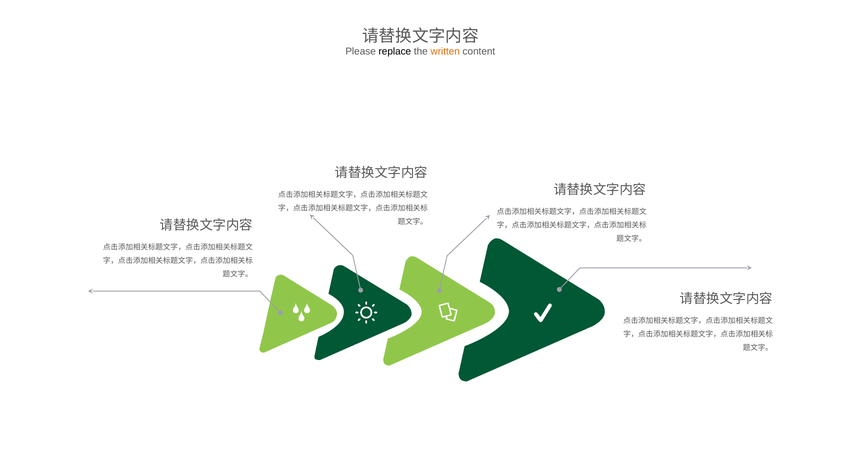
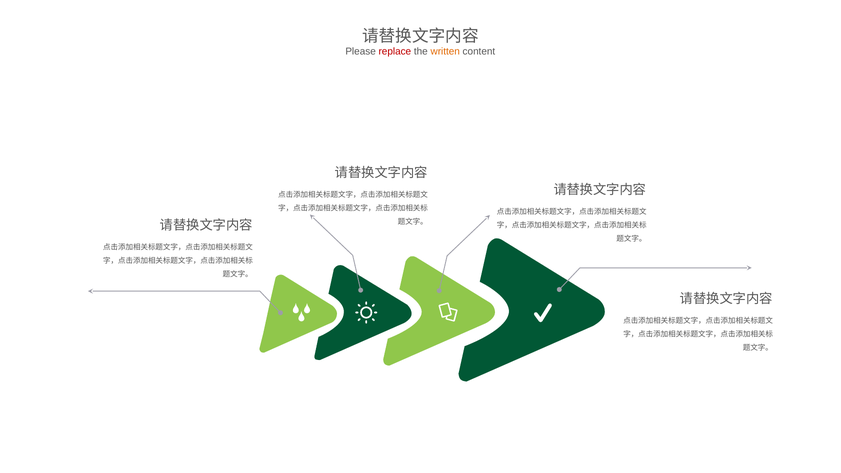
replace colour: black -> red (395, 51)
